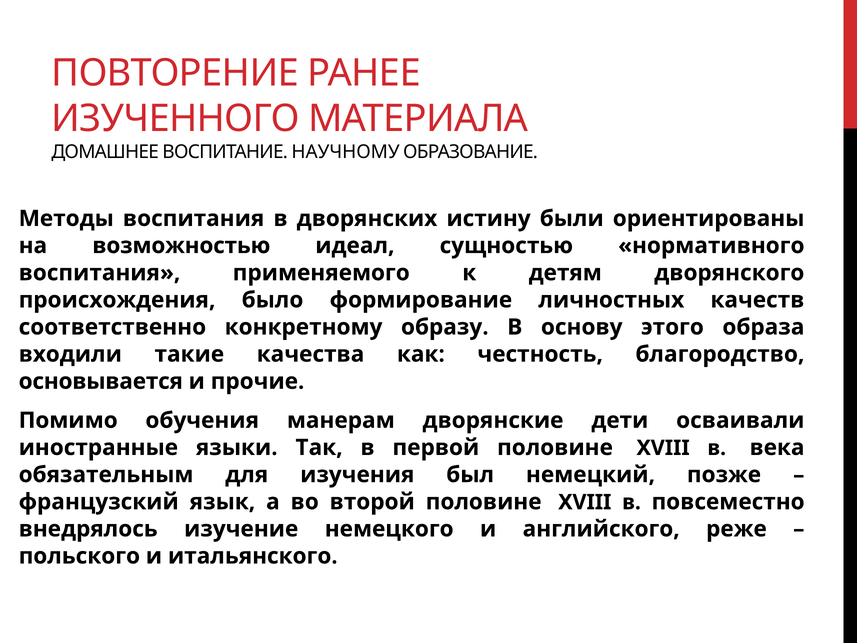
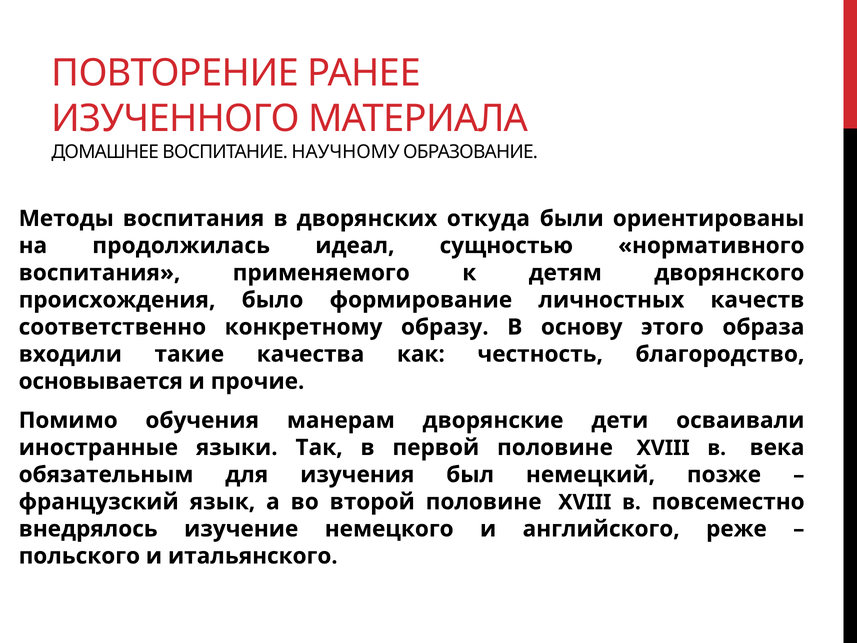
истину: истину -> откуда (488, 218)
возможностью: возможностью -> продолжилась (181, 246)
